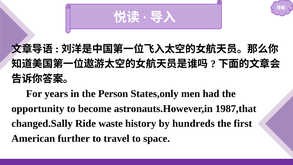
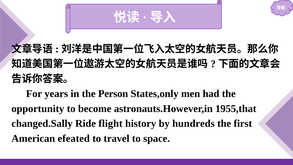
1987,that: 1987,that -> 1955,that (236, 109)
waste: waste -> flight (110, 123)
further: further -> efeated (74, 138)
